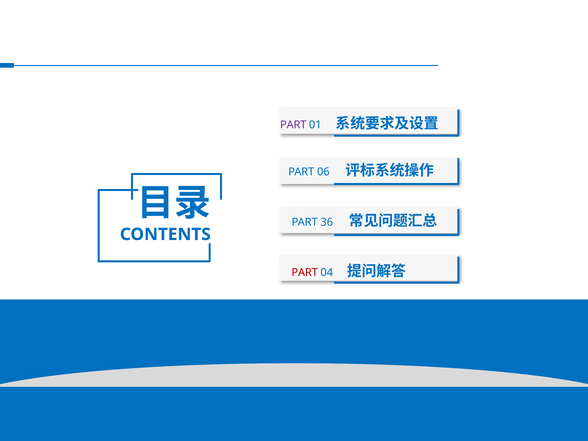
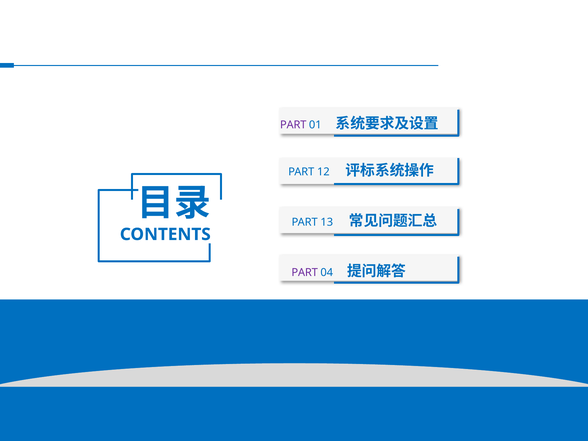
06: 06 -> 12 (323, 172)
36: 36 -> 13 (327, 222)
PART colour: red -> purple (305, 273)
